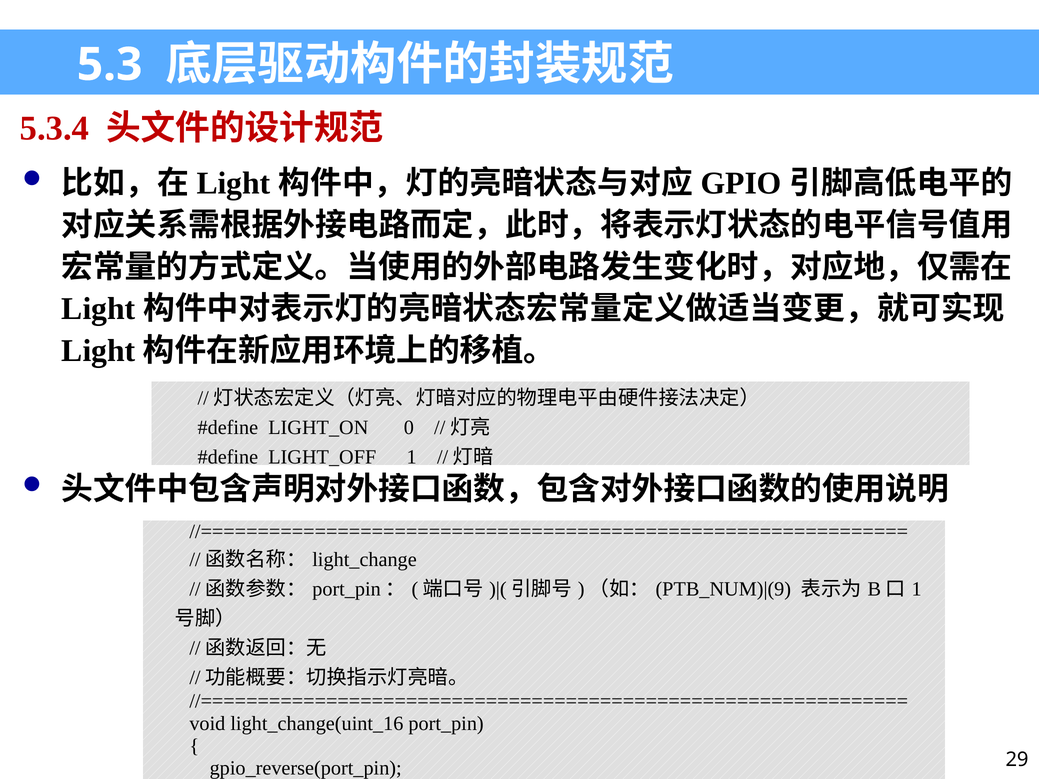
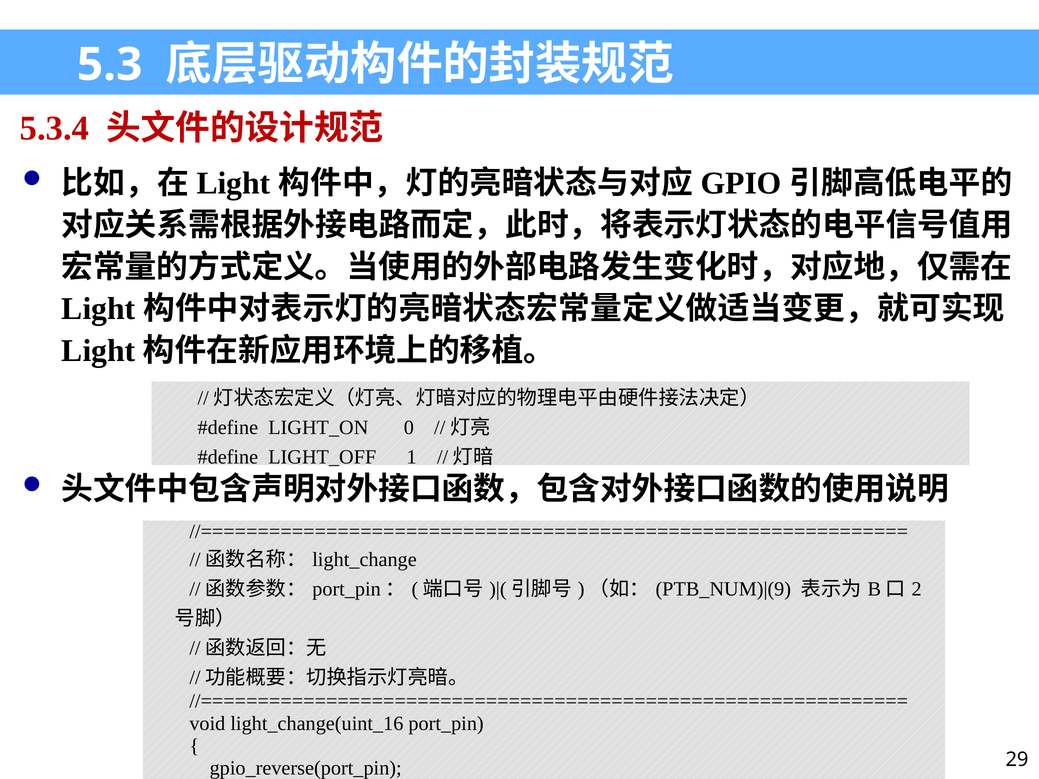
1: 1 -> 2 (917, 589)
